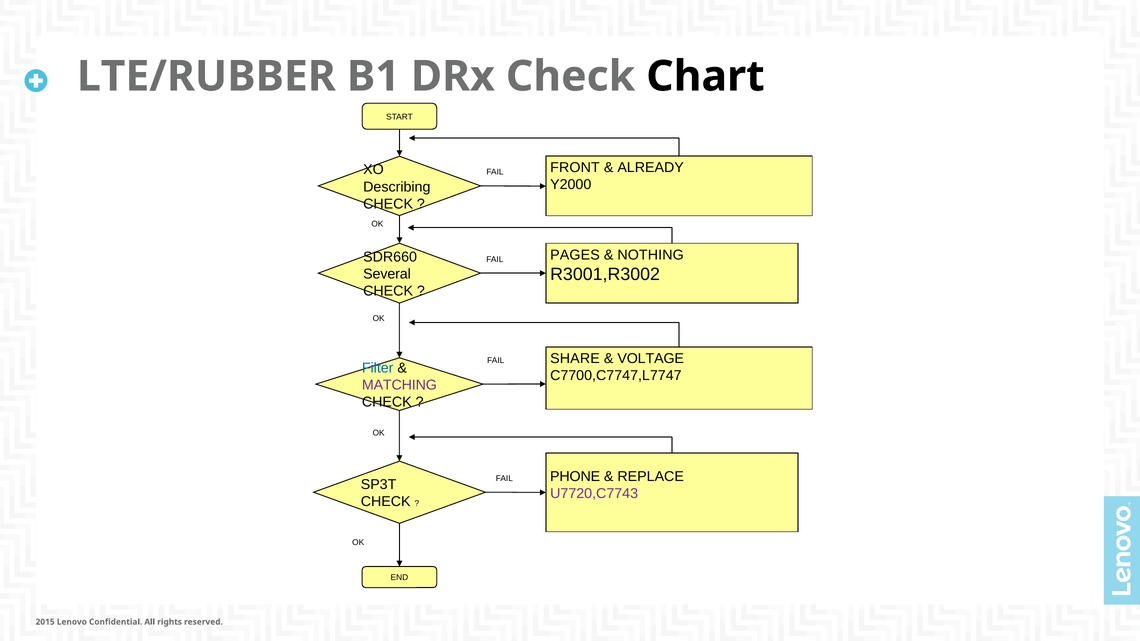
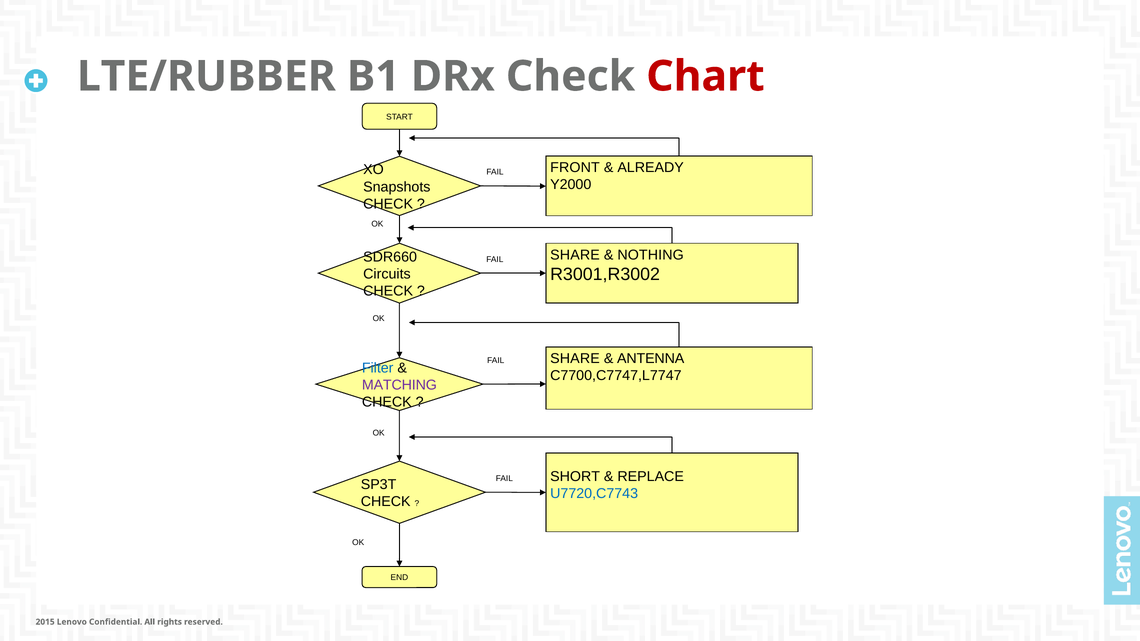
Chart colour: black -> red (705, 76)
Describing: Describing -> Snapshots (397, 187)
PAGES: PAGES -> SHARE (575, 255)
Several: Several -> Circuits (387, 274)
VOLTAGE: VOLTAGE -> ANTENNA (651, 359)
PHONE: PHONE -> SHORT (575, 476)
U7720,C7743 colour: purple -> blue (594, 494)
